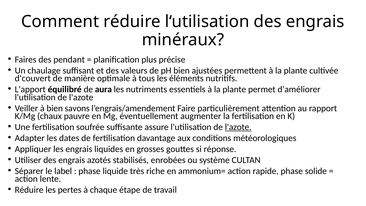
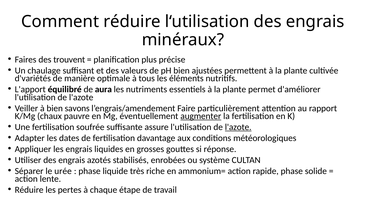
pendant: pendant -> trouvent (69, 59)
d'couvert: d'couvert -> d'variétés (33, 78)
augmenter underline: none -> present (201, 116)
label: label -> urée (63, 171)
